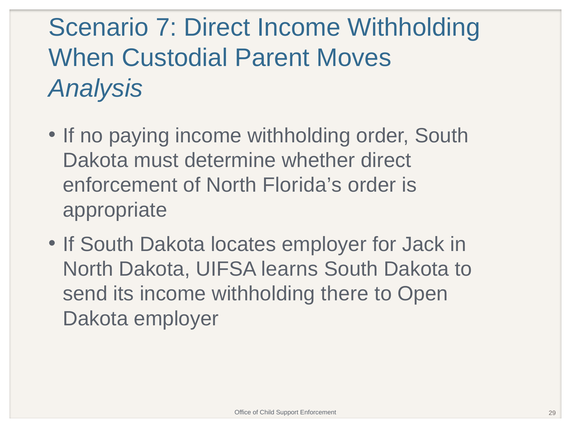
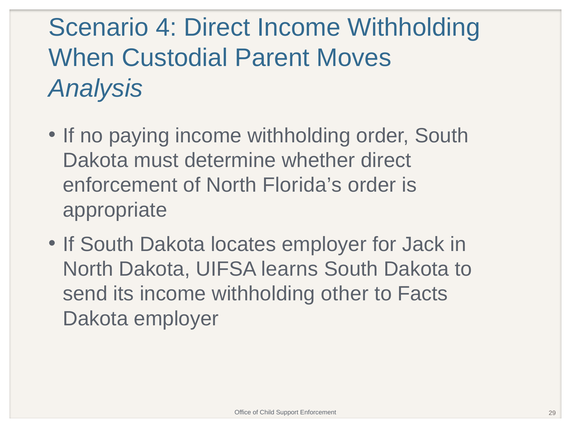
7: 7 -> 4 (166, 27)
there: there -> other (345, 294)
Open: Open -> Facts (423, 294)
